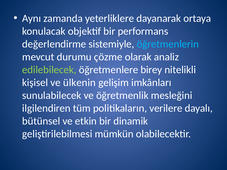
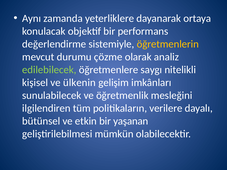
öğretmenlerin colour: light blue -> yellow (168, 44)
birey: birey -> saygı (151, 70)
dinamik: dinamik -> yaşanan (131, 121)
